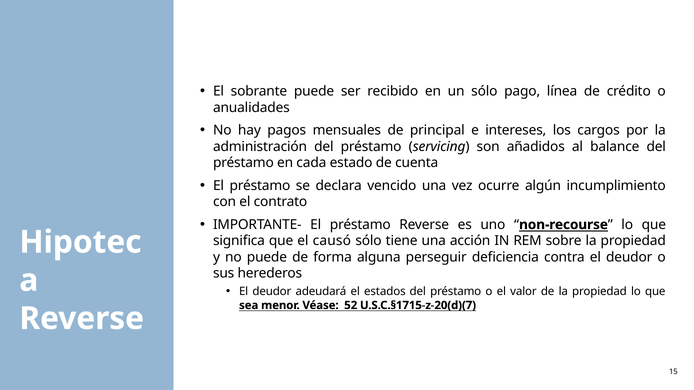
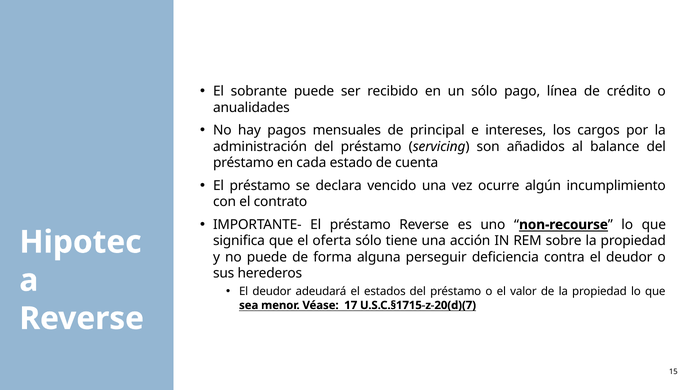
causó: causó -> oferta (332, 241)
52: 52 -> 17 (351, 306)
